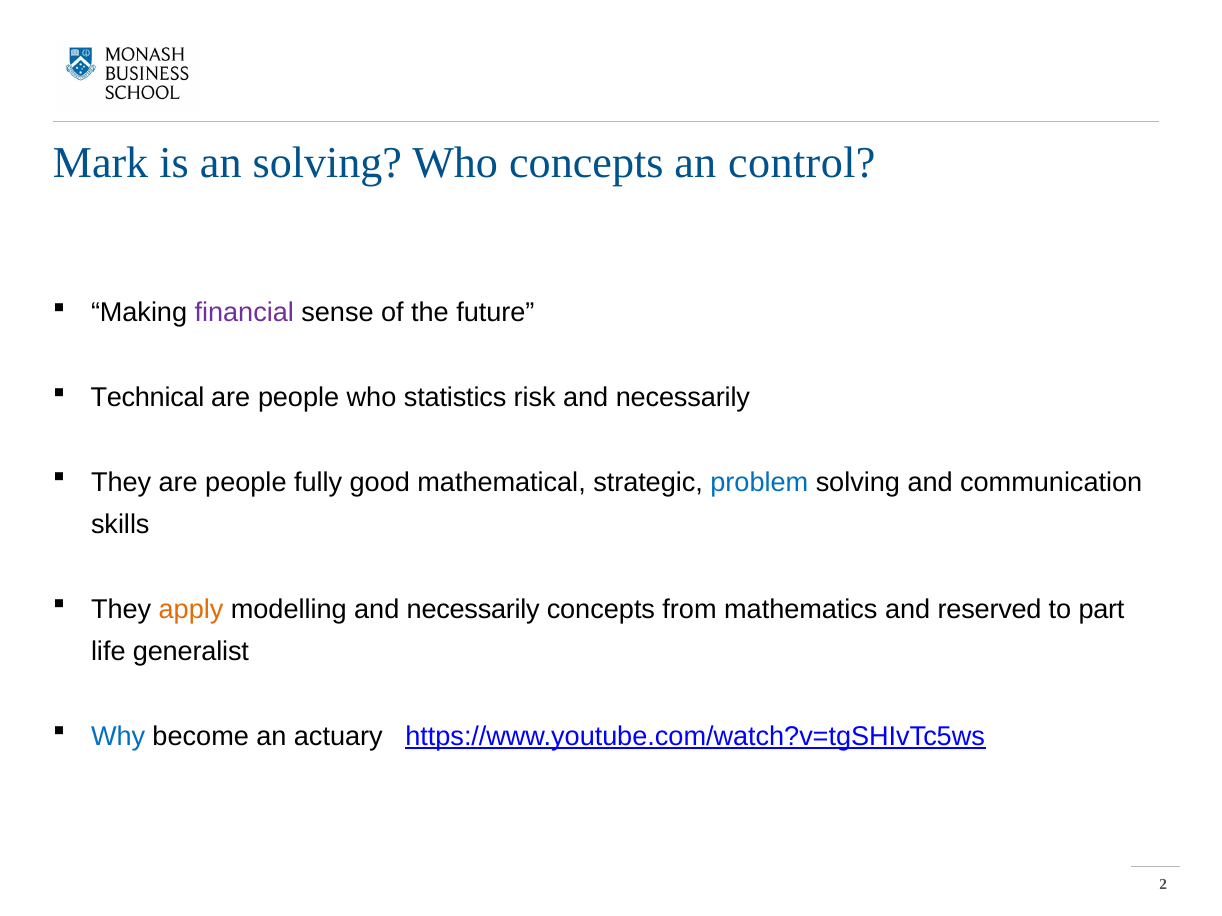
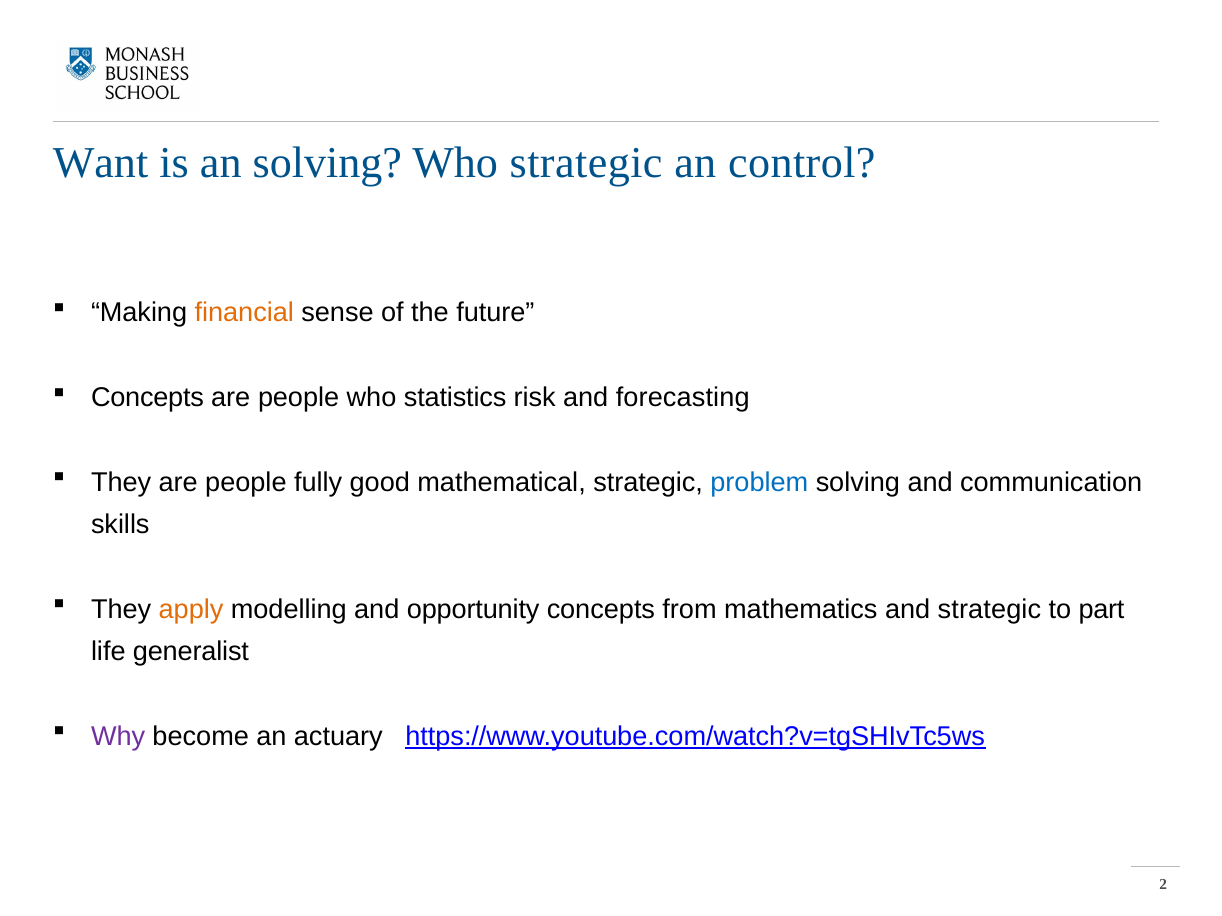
Mark: Mark -> Want (101, 163)
Who concepts: concepts -> strategic (586, 163)
financial colour: purple -> orange (244, 313)
Technical: Technical -> Concepts (147, 398)
risk and necessarily: necessarily -> forecasting (683, 398)
modelling and necessarily: necessarily -> opportunity (473, 609)
and reserved: reserved -> strategic (989, 609)
Why colour: blue -> purple (118, 736)
